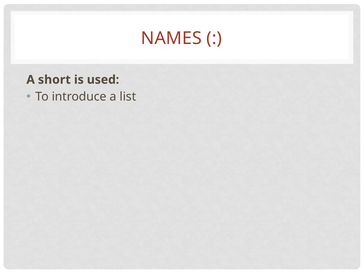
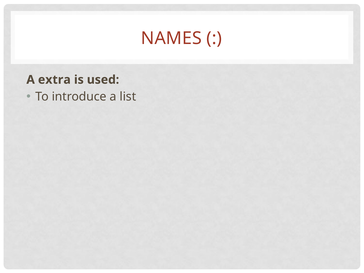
short: short -> extra (54, 80)
